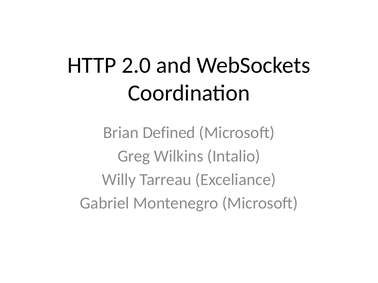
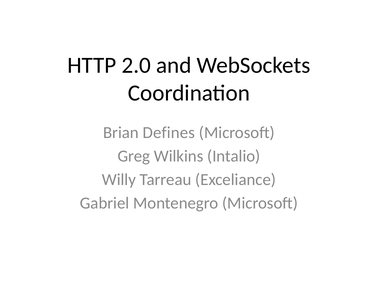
Defined: Defined -> Defines (169, 133)
